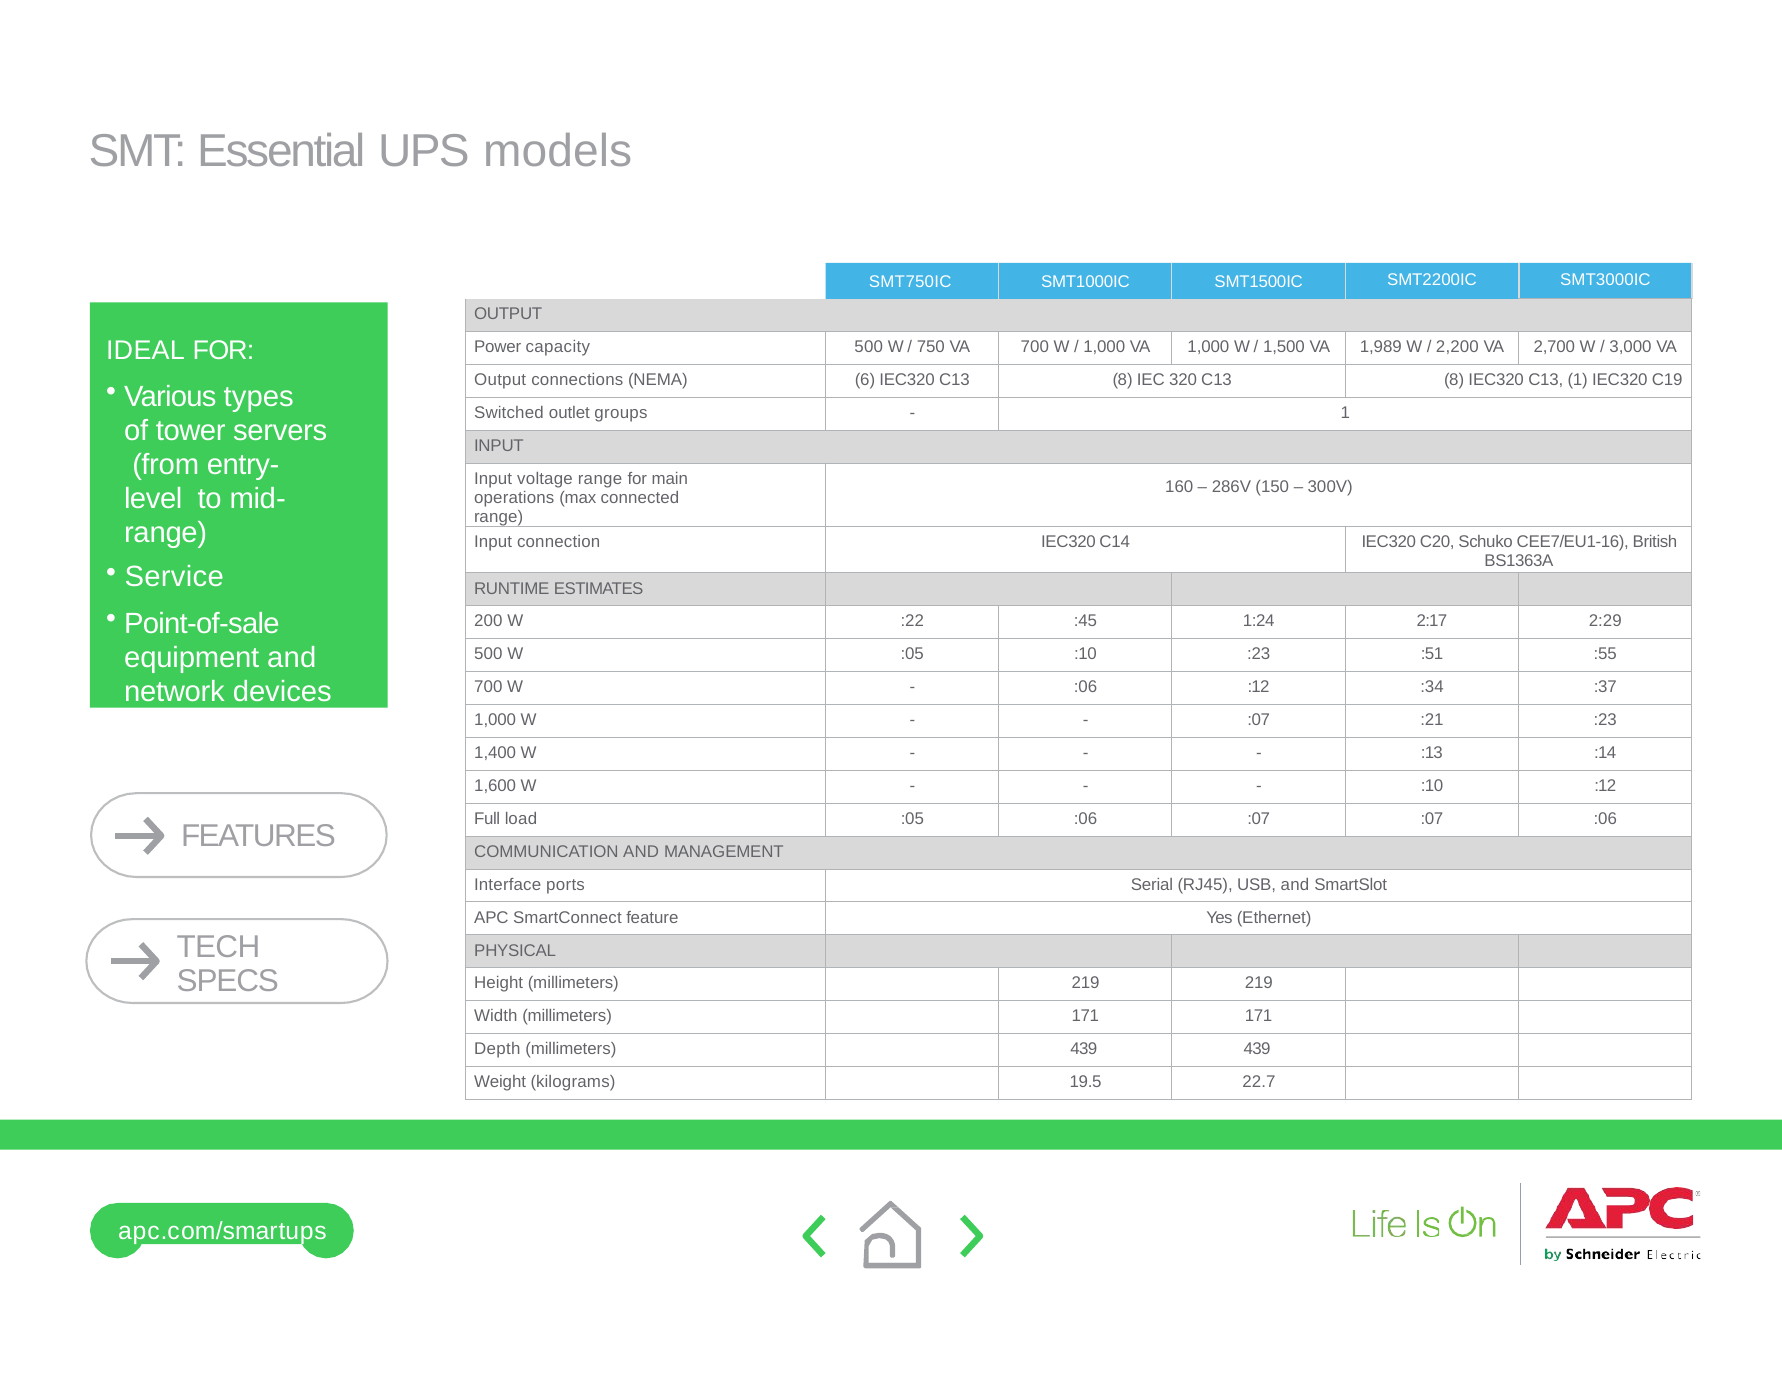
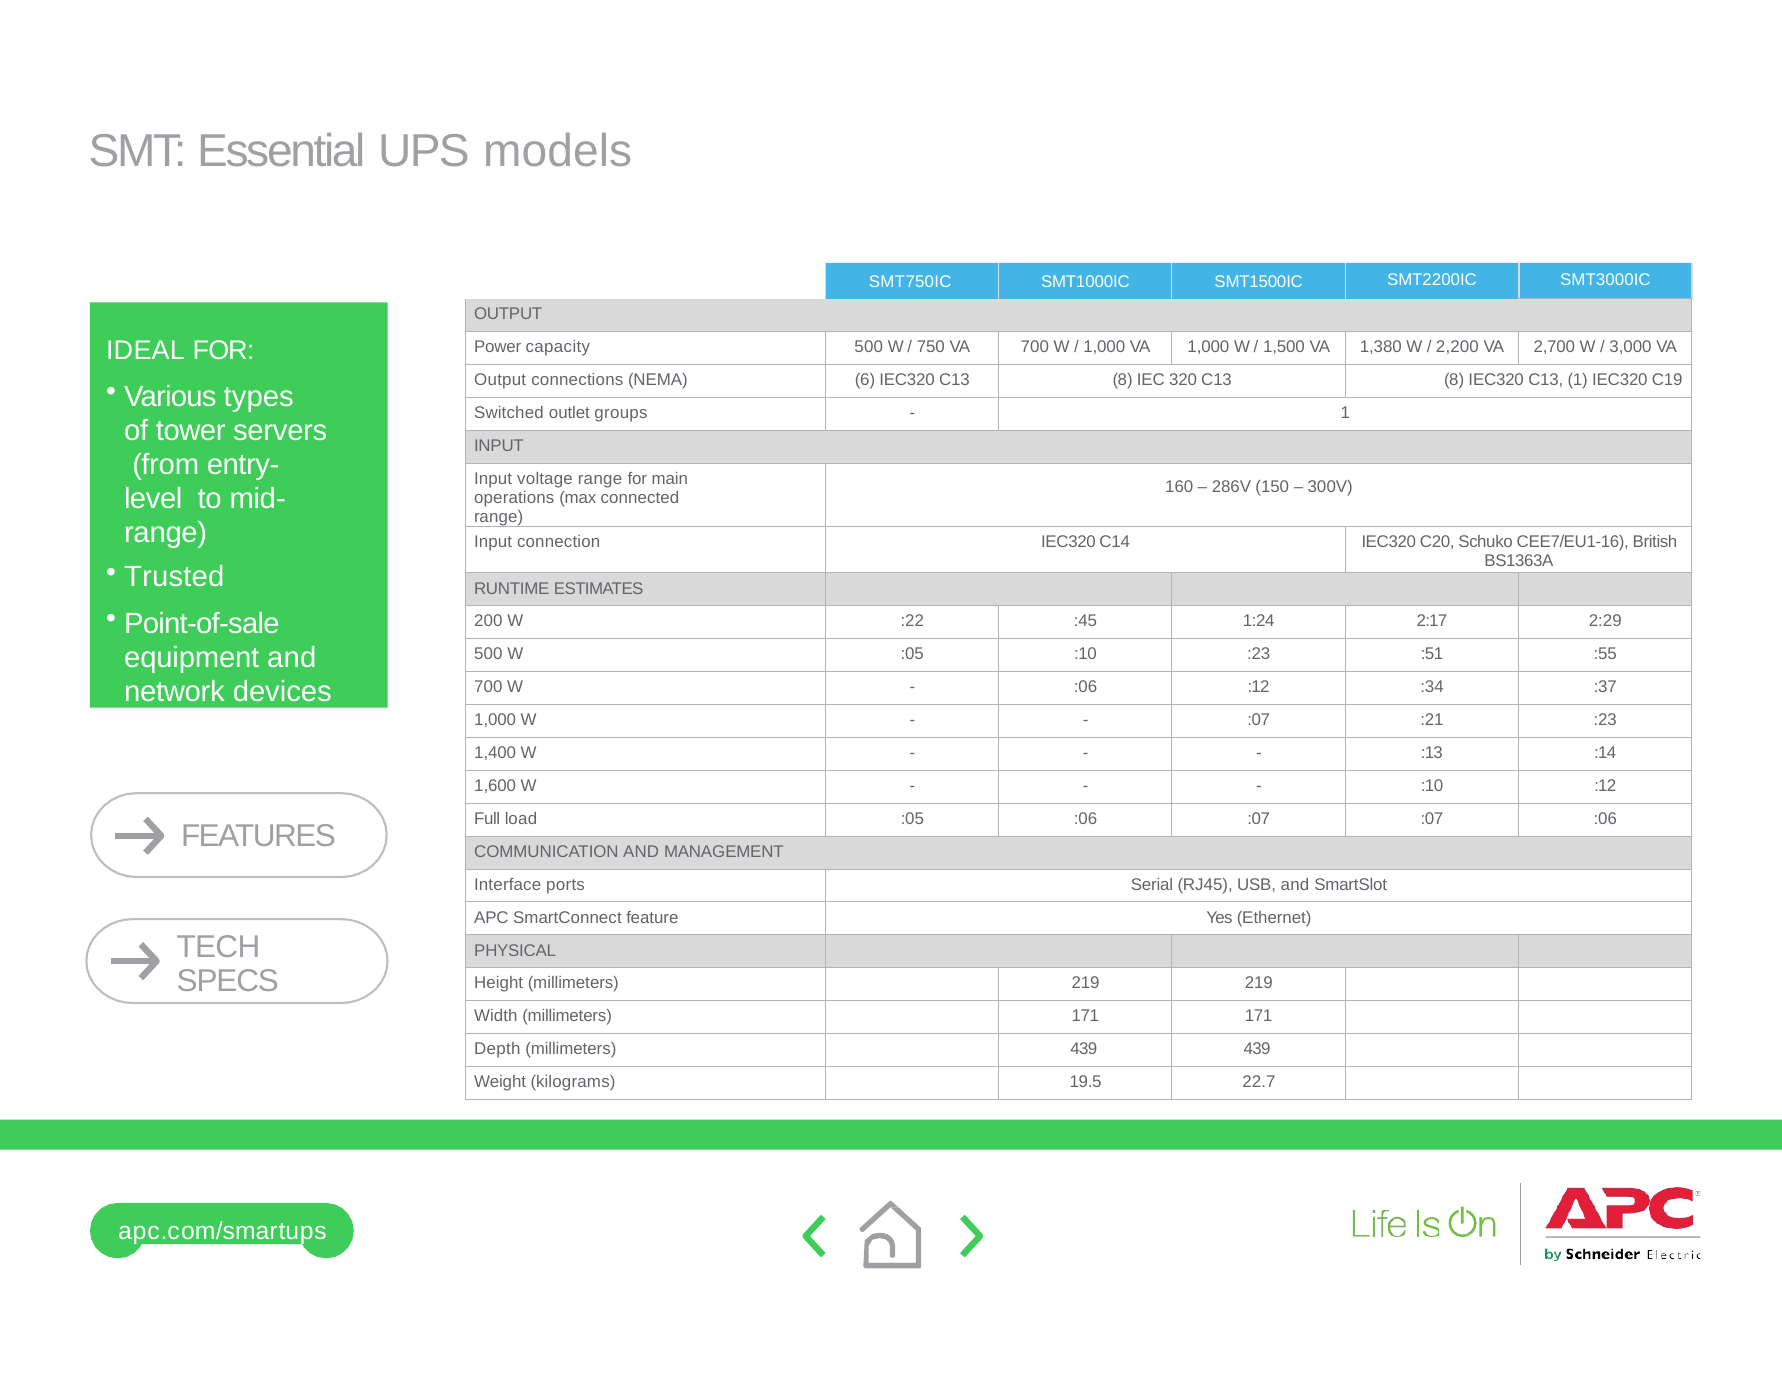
1,989: 1,989 -> 1,380 (1381, 347)
Service: Service -> Trusted (174, 577)
